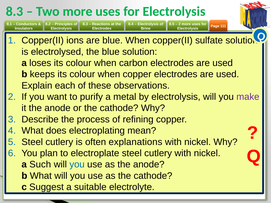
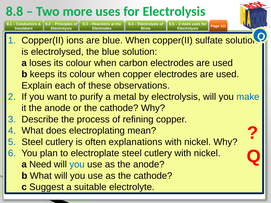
8.3: 8.3 -> 8.8 (15, 12)
make colour: purple -> blue (248, 97)
Such: Such -> Need (40, 165)
